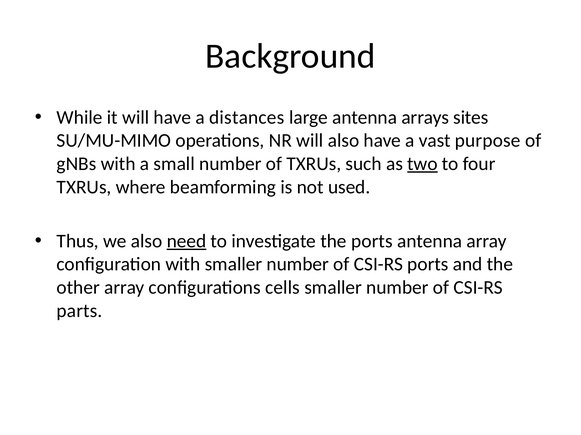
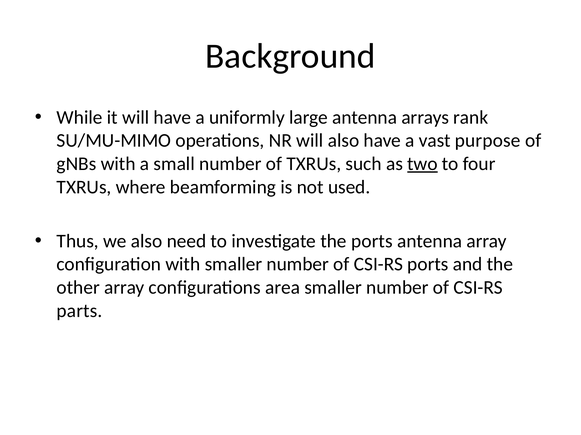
distances: distances -> uniformly (247, 118)
sites: sites -> rank (471, 118)
need underline: present -> none (186, 241)
cells: cells -> area (283, 288)
